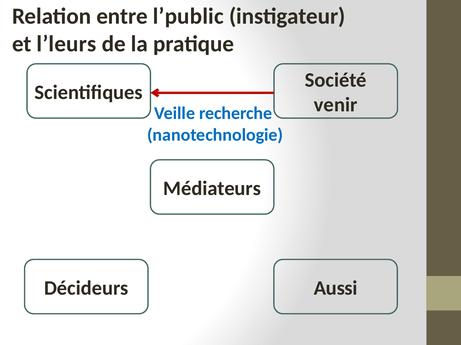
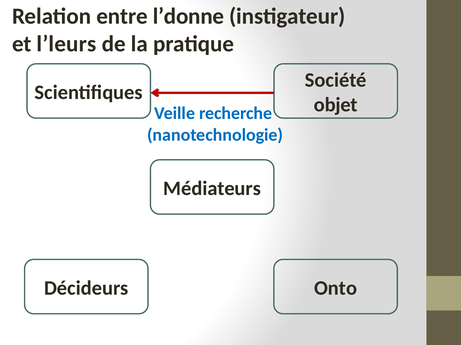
l’public: l’public -> l’donne (188, 16)
venir: venir -> objet (336, 105)
Aussi: Aussi -> Onto (336, 289)
